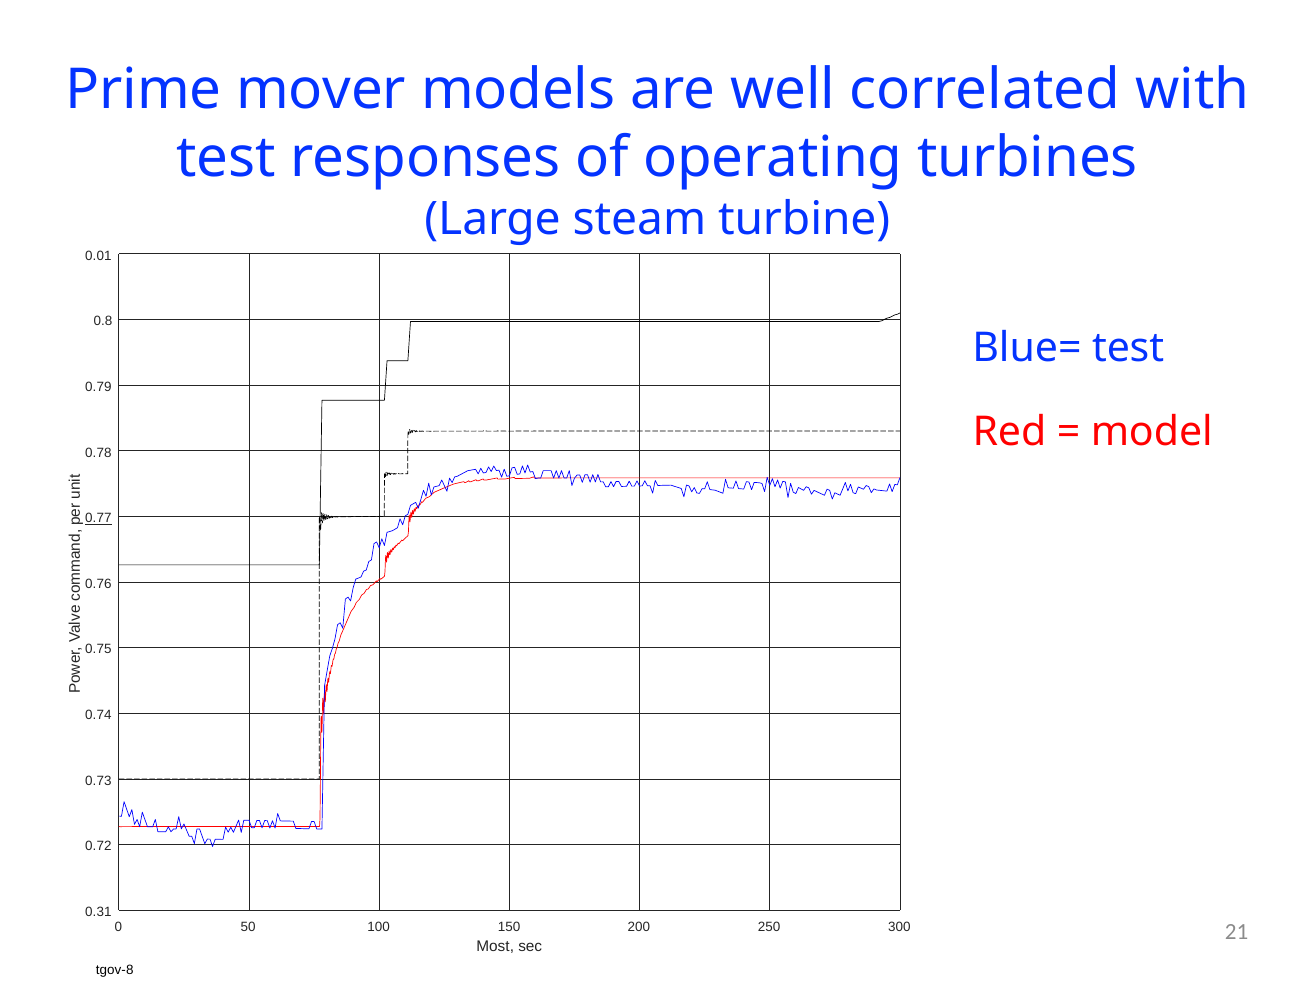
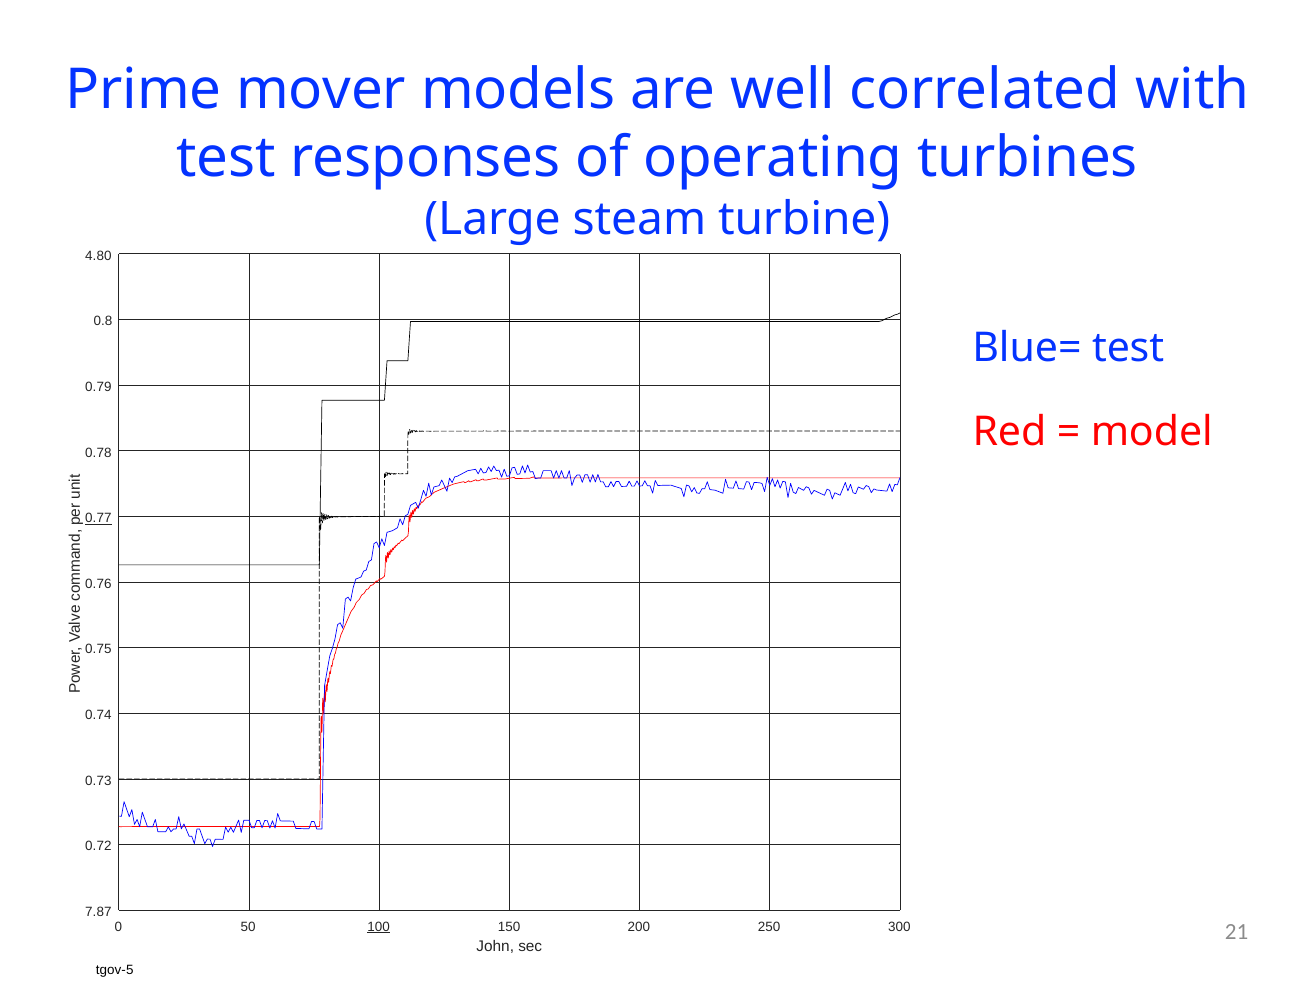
0.01: 0.01 -> 4.80 (98, 256)
0.31: 0.31 -> 7.87 (98, 912)
100 underline: none -> present (379, 927)
Most: Most -> John (495, 947)
tgov-8: tgov-8 -> tgov-5 (115, 970)
